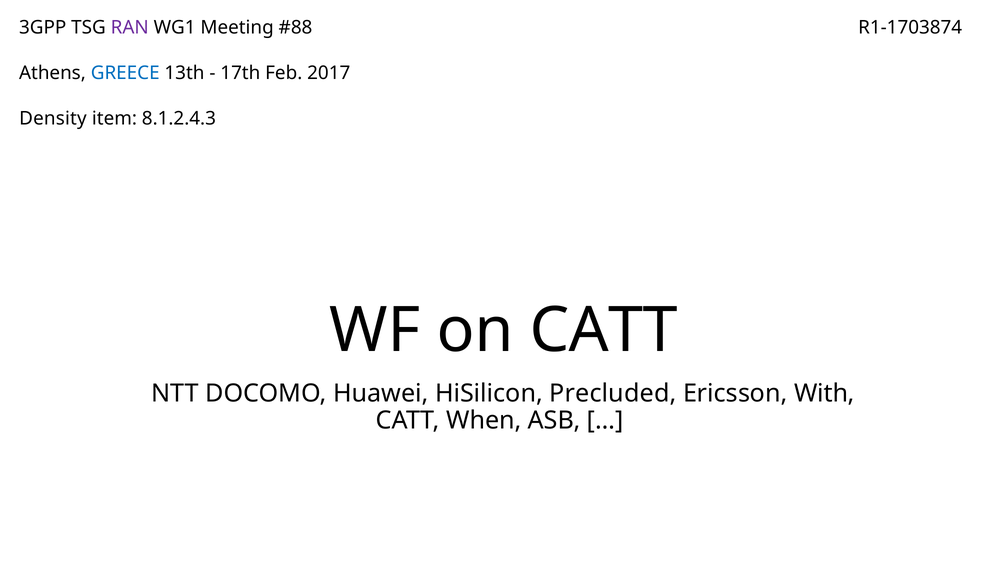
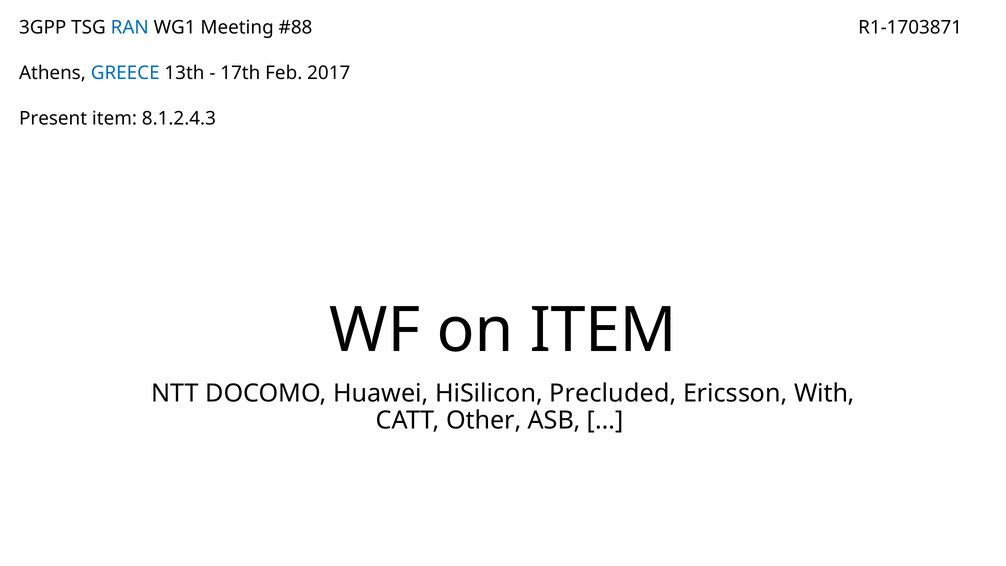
RAN colour: purple -> blue (130, 28)
R1-1703874: R1-1703874 -> R1-1703871 (910, 28)
Density: Density -> Present (53, 118)
on CATT: CATT -> ITEM (603, 330)
When: When -> Other (484, 420)
